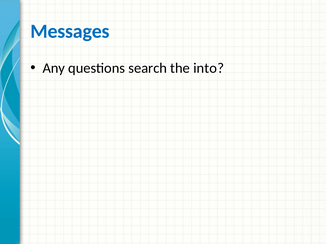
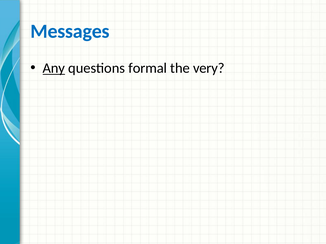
Any underline: none -> present (54, 68)
search: search -> formal (148, 68)
into: into -> very (209, 68)
